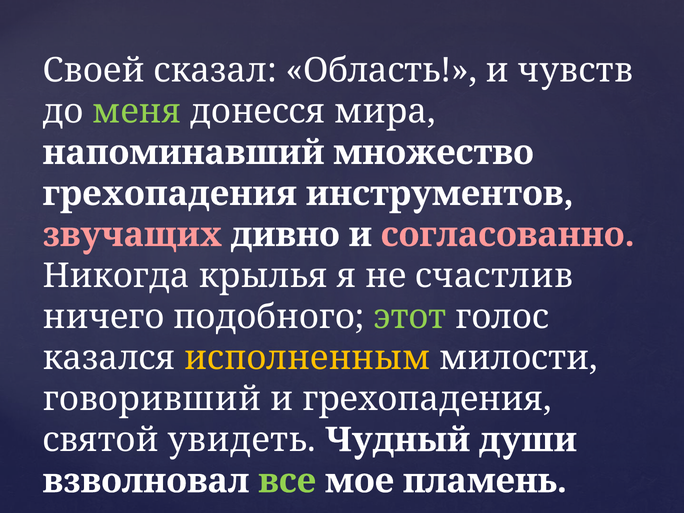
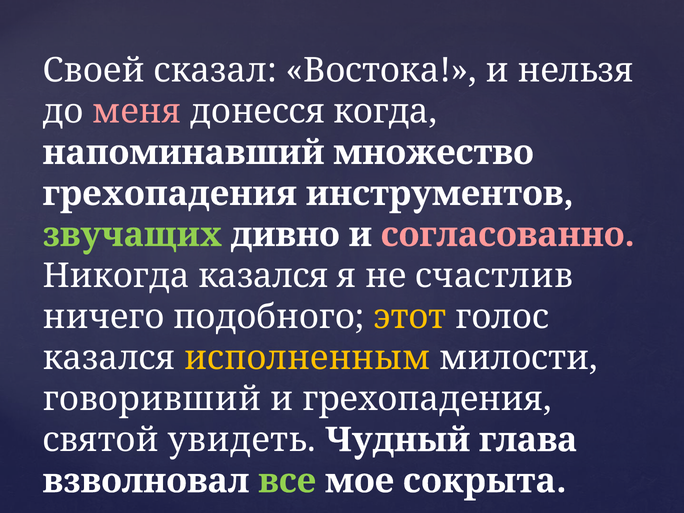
Область: Область -> Востока (381, 71)
чувств: чувств -> нельзя (576, 71)
меня colour: light green -> pink (137, 112)
мира: мира -> когда (385, 112)
звучащих colour: pink -> light green (132, 235)
Никогда крылья: крылья -> казался (263, 276)
этот colour: light green -> yellow (410, 317)
души: души -> глава (528, 440)
пламень: пламень -> сокрыта (485, 481)
